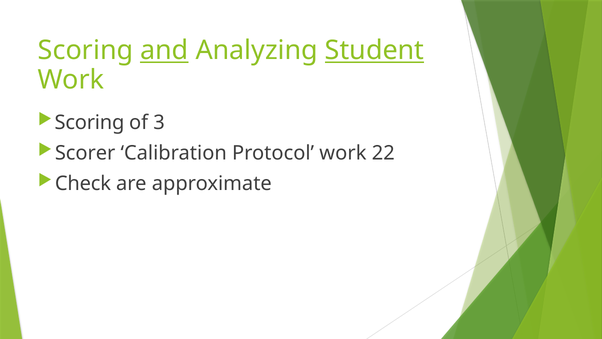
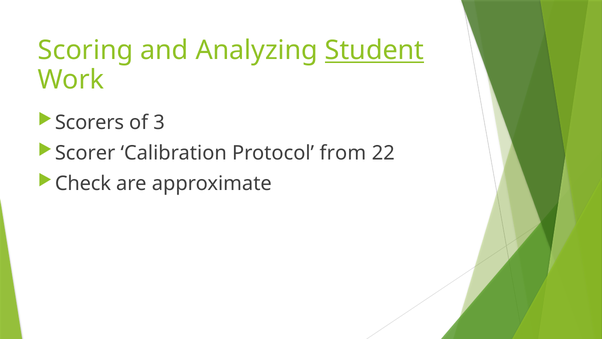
and underline: present -> none (164, 50)
Scoring: Scoring -> Scorers (89, 122)
Protocol work: work -> from (343, 153)
